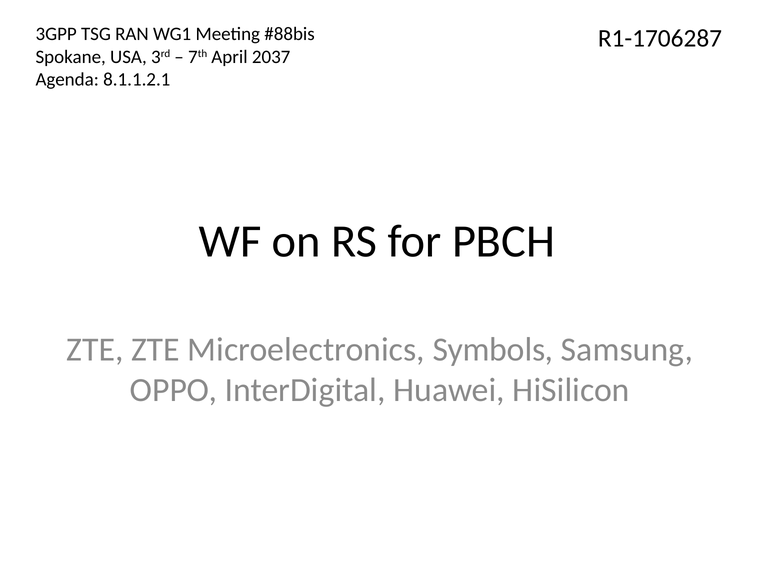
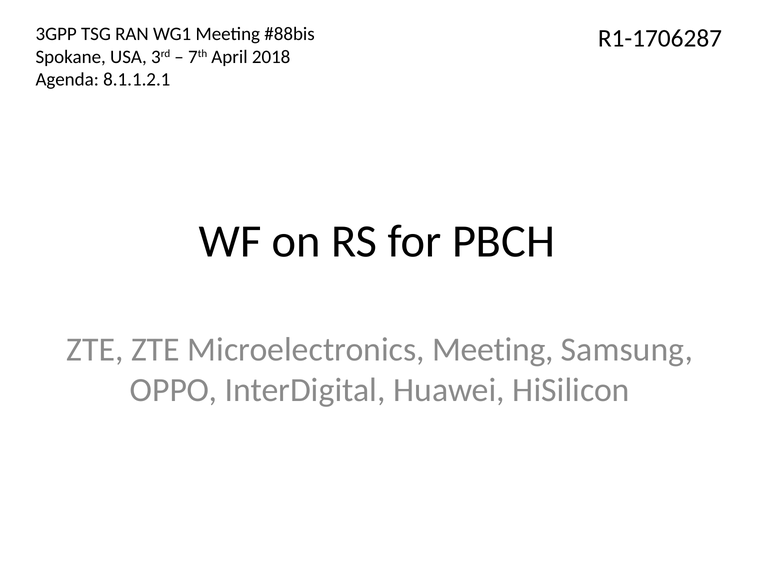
2037: 2037 -> 2018 (271, 57)
Microelectronics Symbols: Symbols -> Meeting (493, 349)
